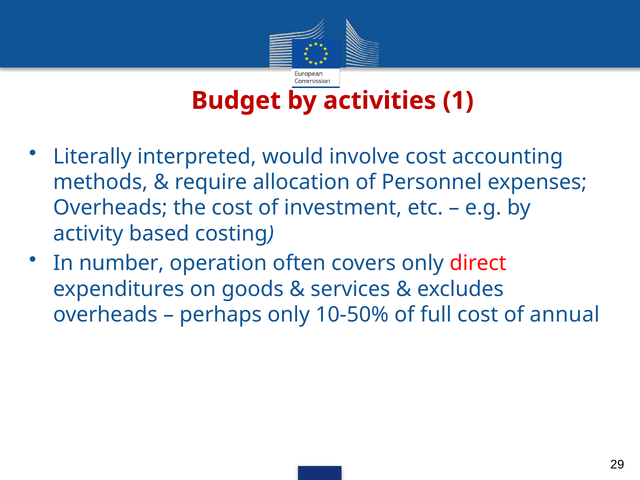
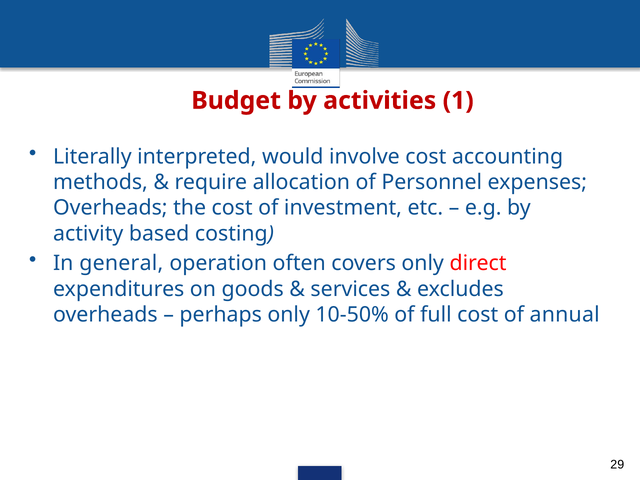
number: number -> general (121, 263)
